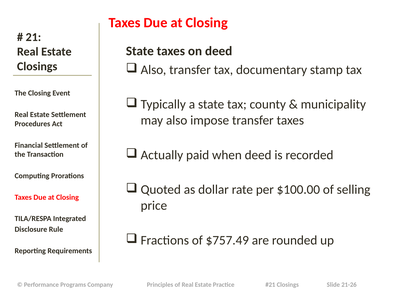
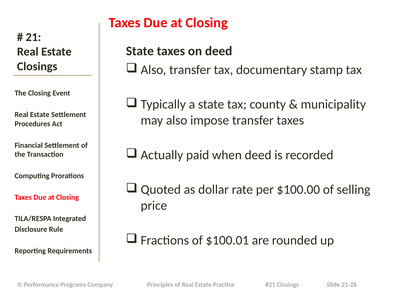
$757.49: $757.49 -> $100.01 (227, 240)
